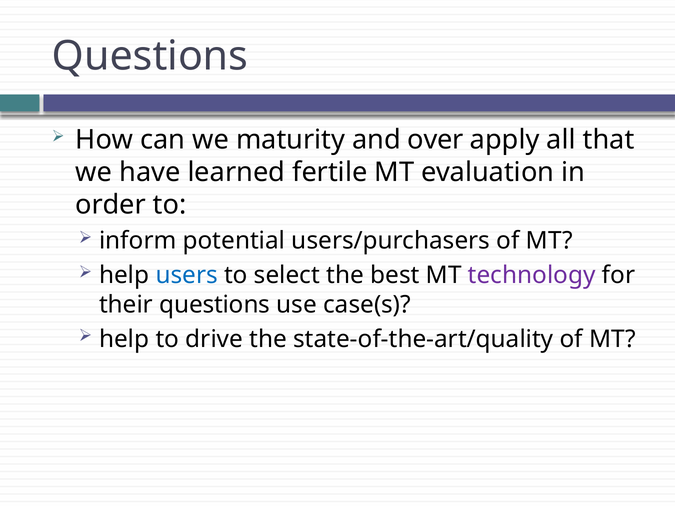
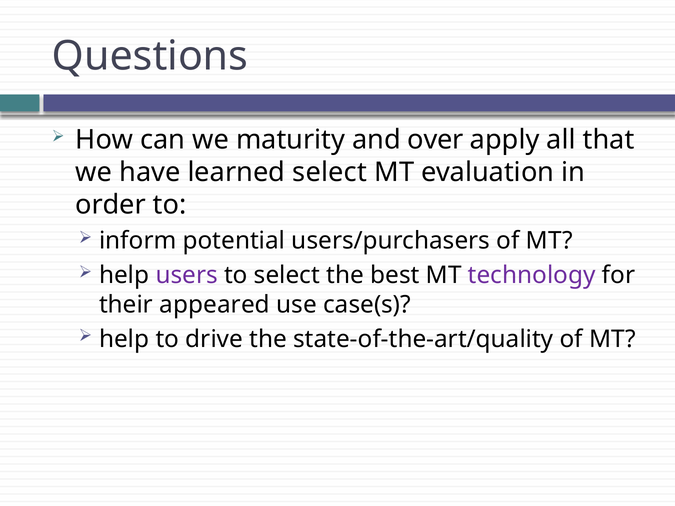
learned fertile: fertile -> select (330, 172)
users colour: blue -> purple (187, 275)
their questions: questions -> appeared (215, 305)
